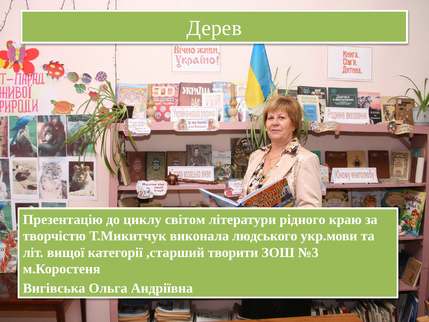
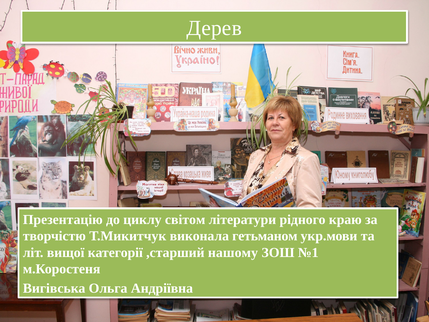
людського: людського -> гетьманом (265, 236)
творити: творити -> нашому (233, 252)
№3: №3 -> №1 (308, 252)
